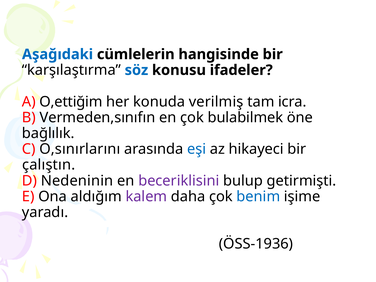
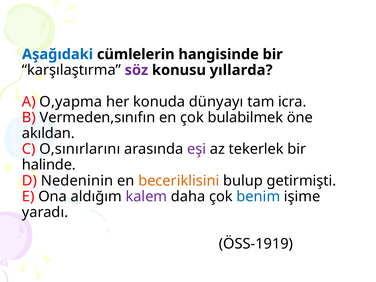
söz colour: blue -> purple (136, 70)
ifadeler: ifadeler -> yıllarda (241, 70)
O,ettiğim: O,ettiğim -> O,yapma (71, 102)
verilmiş: verilmiş -> dünyayı (216, 102)
bağlılık: bağlılık -> akıldan (48, 133)
eşi colour: blue -> purple (197, 149)
hikayeci: hikayeci -> tekerlek (256, 149)
çalıştın: çalıştın -> halinde (49, 165)
beceriklisini colour: purple -> orange (179, 181)
ÖSS-1936: ÖSS-1936 -> ÖSS-1919 (256, 244)
